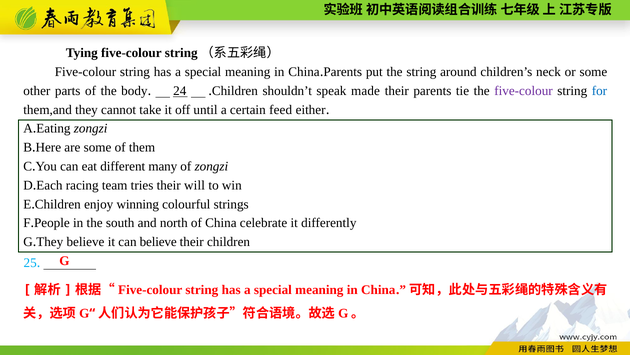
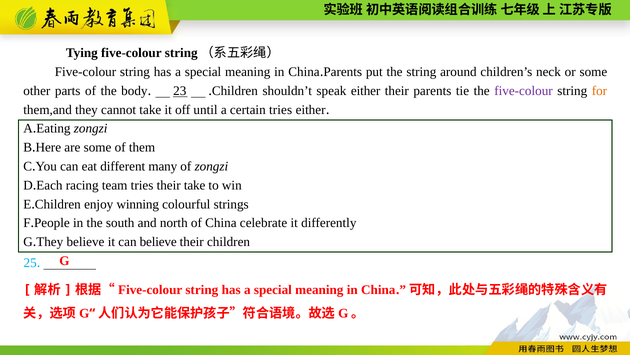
24: 24 -> 23 (180, 91)
speak made: made -> either (366, 91)
for colour: blue -> orange (599, 91)
certain feed: feed -> tries (281, 110)
their will: will -> take (195, 185)
